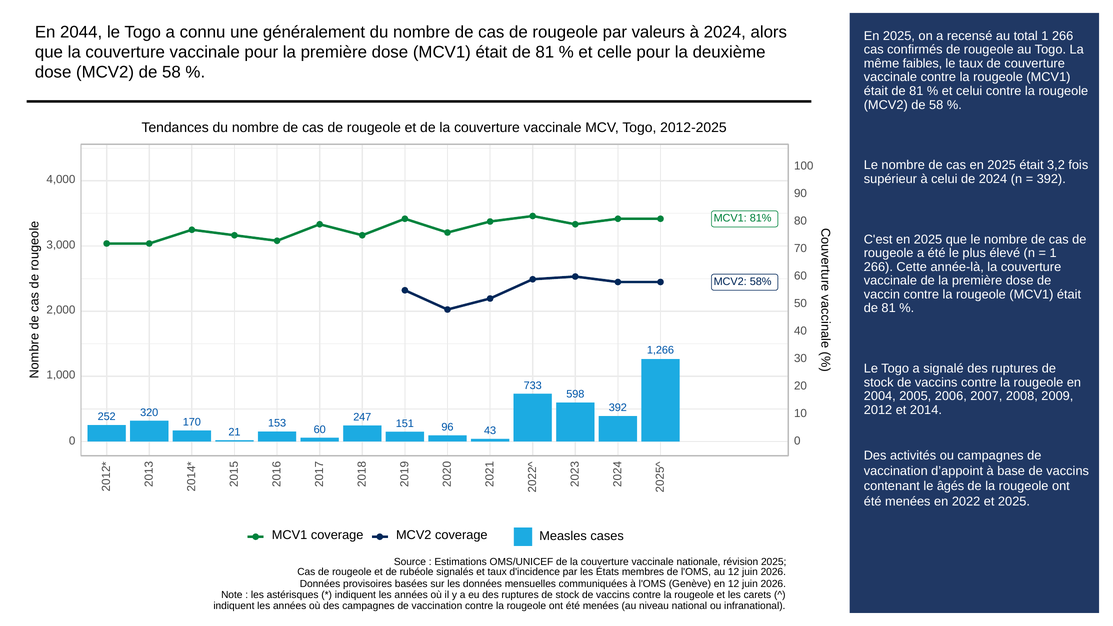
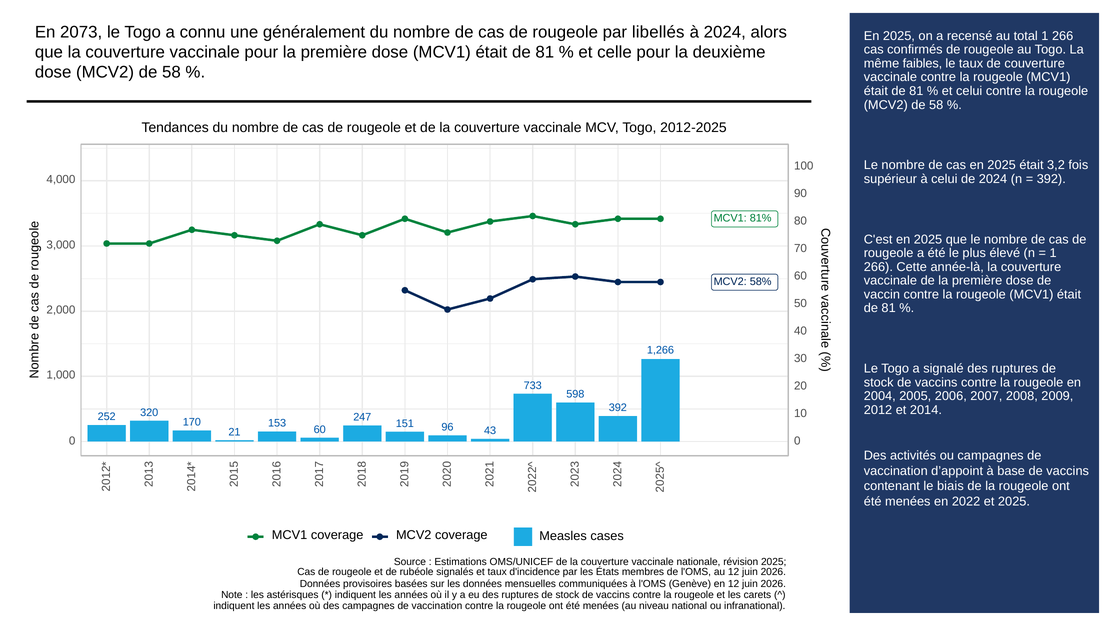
2044: 2044 -> 2073 (81, 32)
valeurs: valeurs -> libellés (658, 32)
âgés: âgés -> biais (950, 486)
